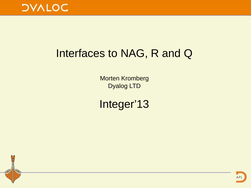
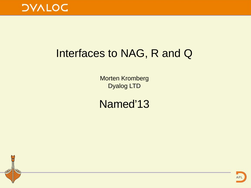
Integer’13: Integer’13 -> Named’13 (124, 104)
